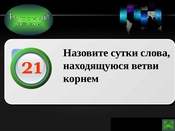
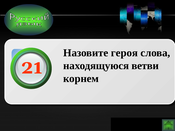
сутки: сутки -> героя (124, 53)
